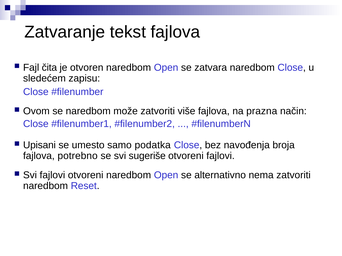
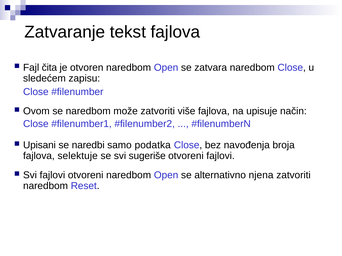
prazna: prazna -> upisuje (262, 111)
umesto: umesto -> naredbi (88, 145)
potrebno: potrebno -> selektuje (78, 156)
nema: nema -> njena (261, 175)
